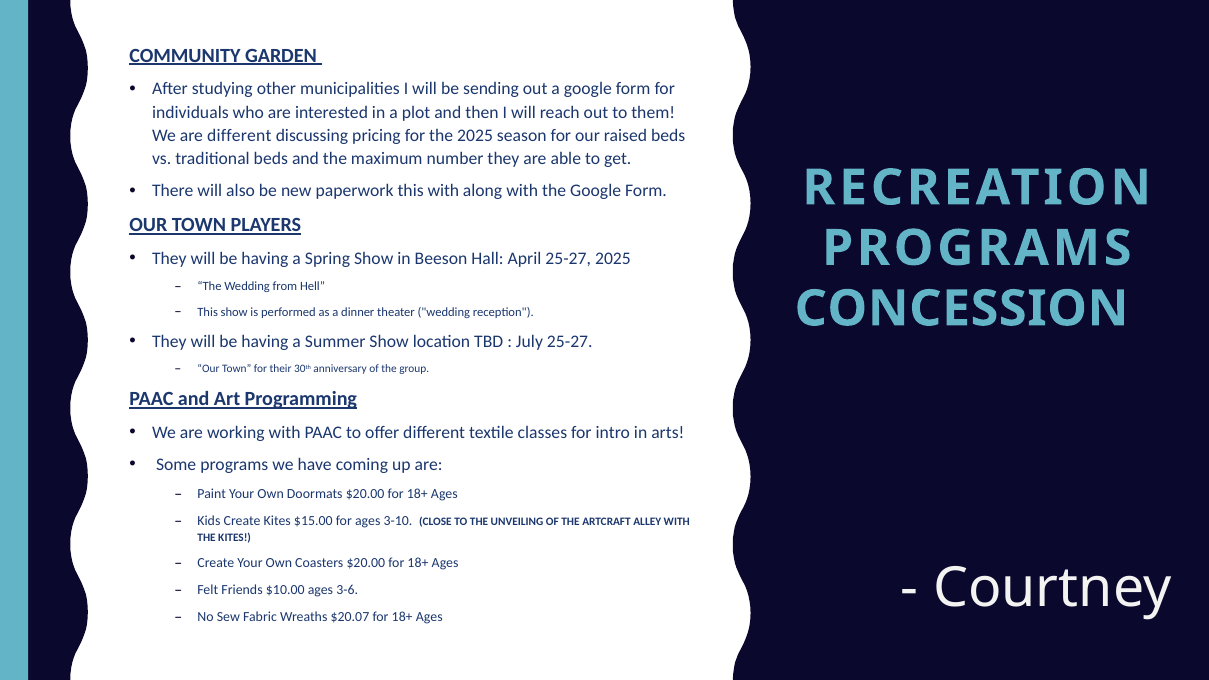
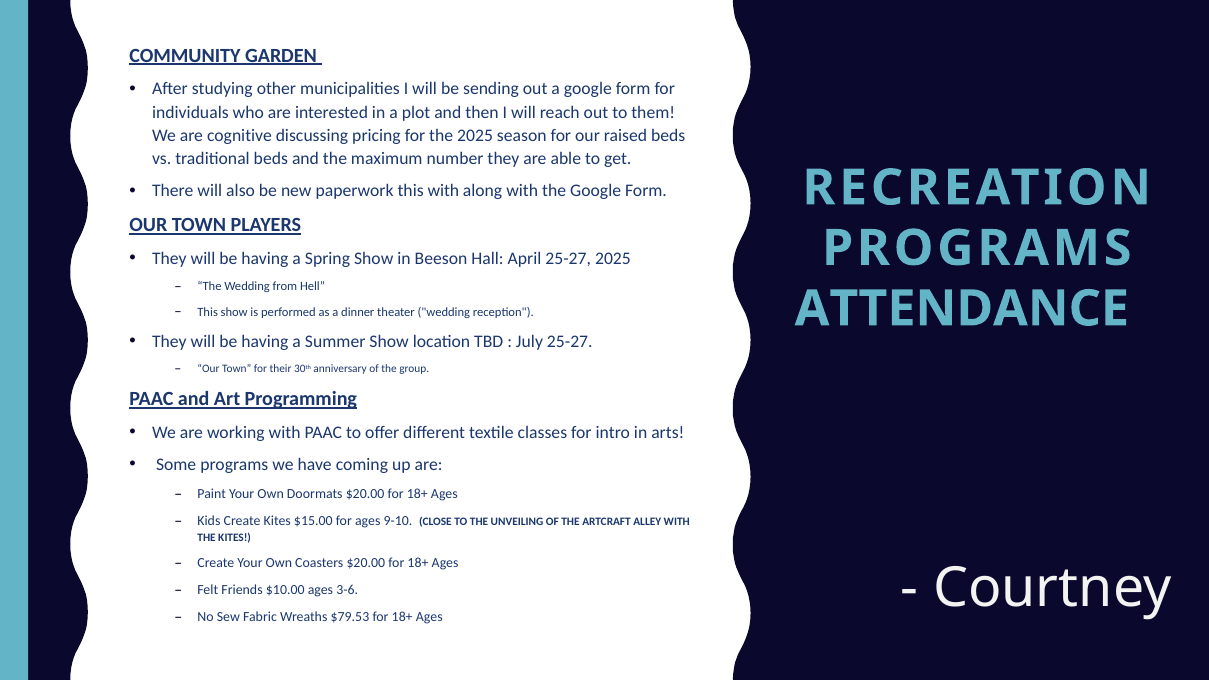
are different: different -> cognitive (239, 136)
CONCESSION: CONCESSION -> ATTENDANCE (962, 309)
3-10: 3-10 -> 9-10 (398, 521)
$20.07: $20.07 -> $79.53 (350, 617)
